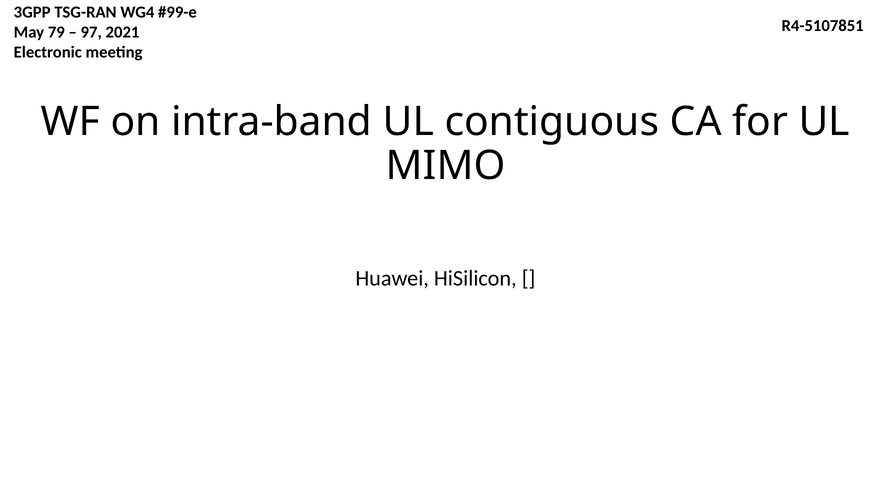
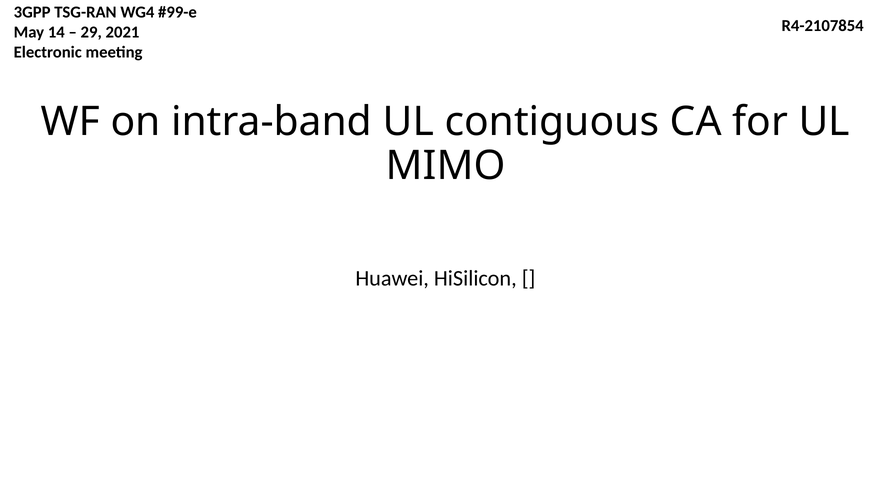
R4-5107851: R4-5107851 -> R4-2107854 (823, 26)
79: 79 -> 14 (56, 32)
97: 97 -> 29 (91, 32)
